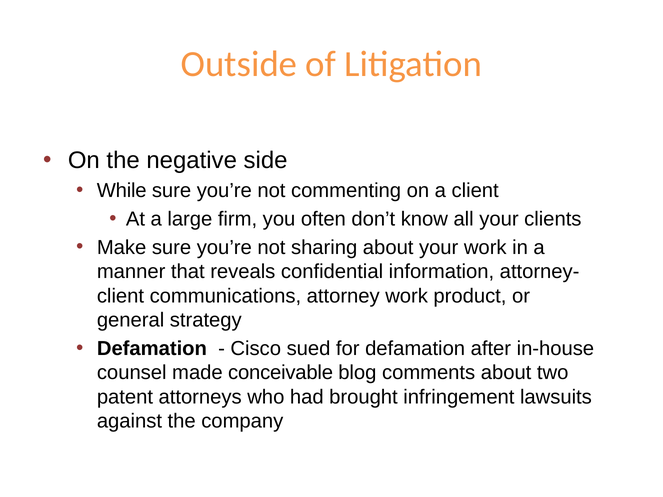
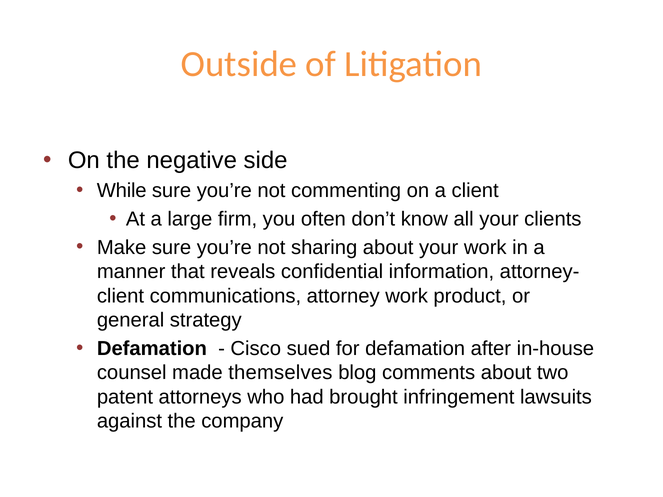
conceivable: conceivable -> themselves (280, 373)
